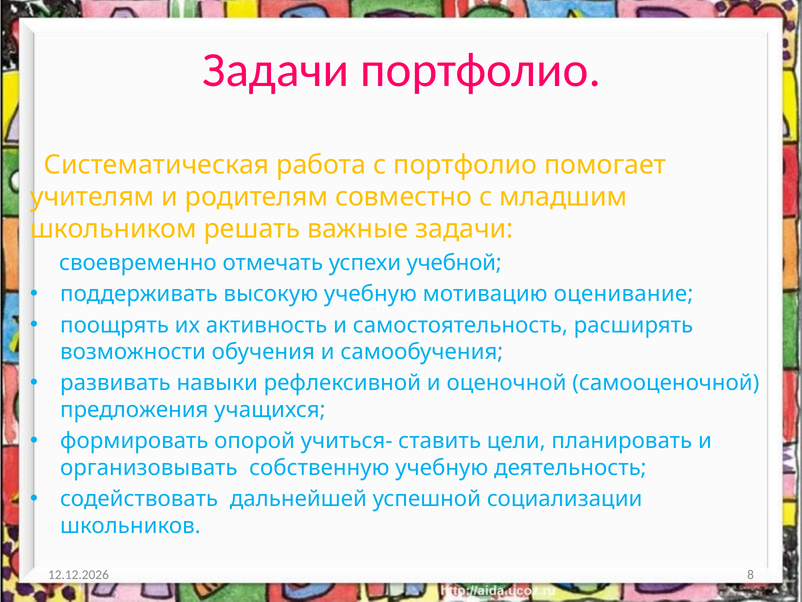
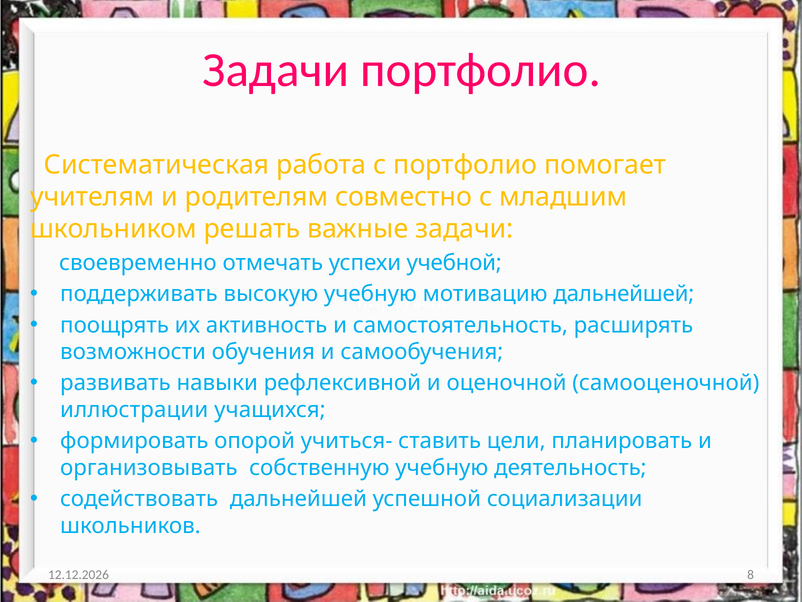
мотивацию оценивание: оценивание -> дальнейшей (624, 294)
предложения: предложения -> иллюстрации (134, 410)
